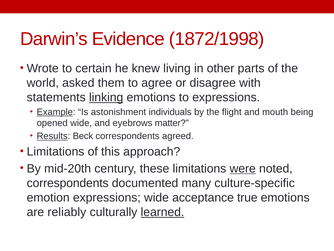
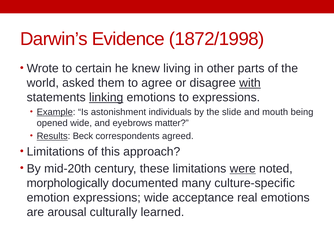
with underline: none -> present (250, 83)
flight: flight -> slide (232, 112)
correspondents: correspondents -> morphologically (68, 183)
true: true -> real (247, 197)
reliably: reliably -> arousal (67, 212)
learned underline: present -> none (162, 212)
